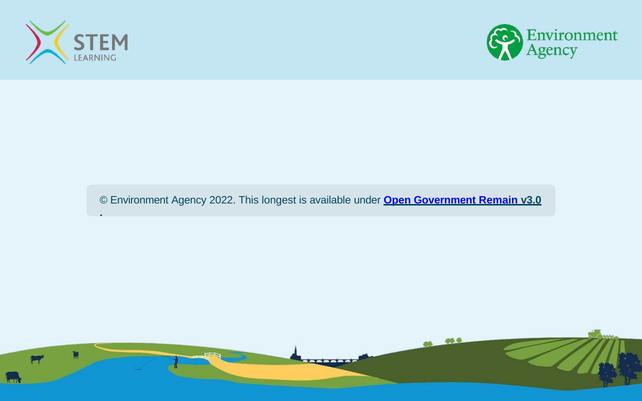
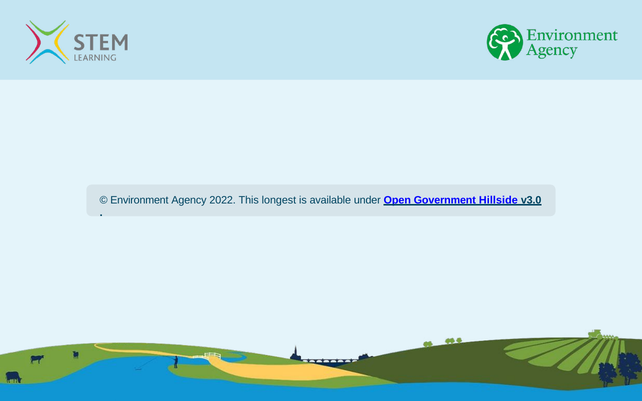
Remain: Remain -> Hillside (498, 200)
